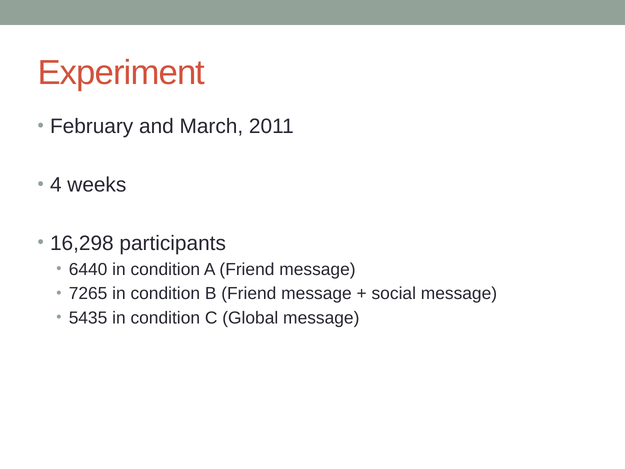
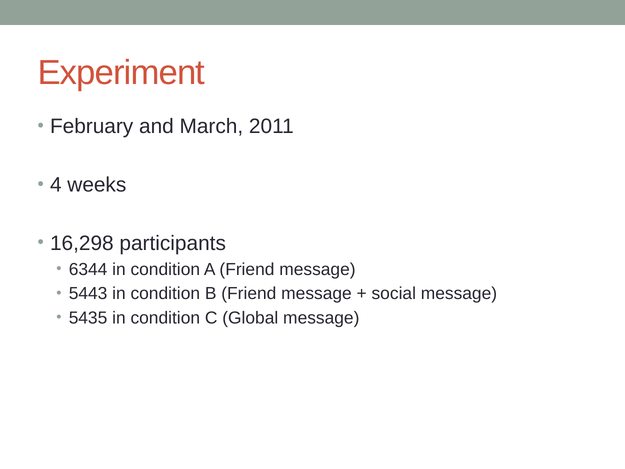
6440: 6440 -> 6344 (88, 269)
7265: 7265 -> 5443 (88, 294)
